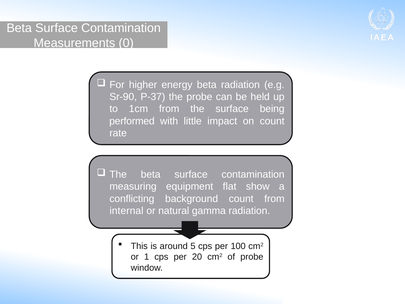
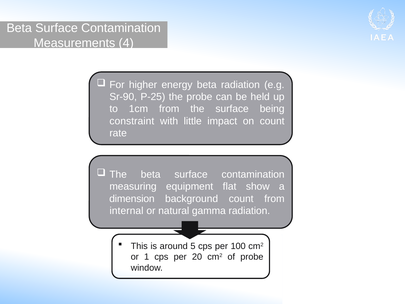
0: 0 -> 4 (126, 43)
P-37: P-37 -> P-25 (153, 97)
performed: performed -> constraint (132, 121)
conflicting: conflicting -> dimension (132, 199)
